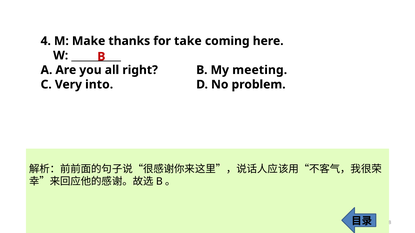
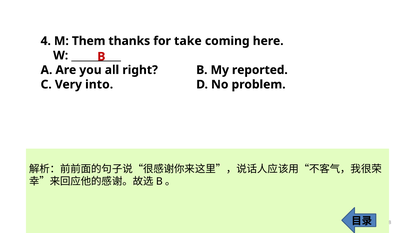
Make: Make -> Them (89, 41)
meeting: meeting -> reported (260, 70)
